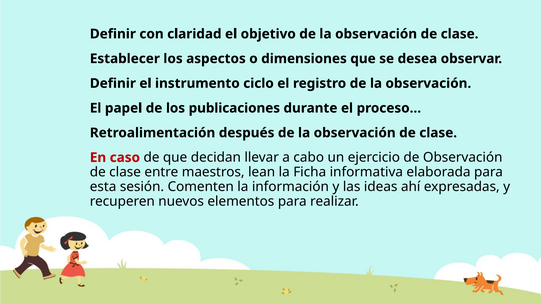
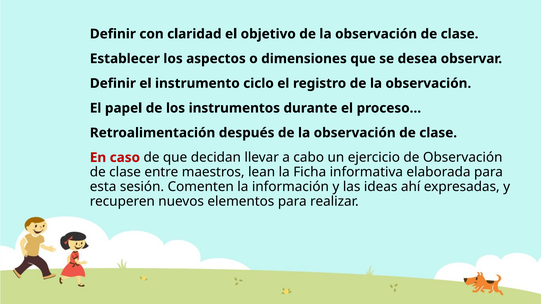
publicaciones: publicaciones -> instrumentos (234, 108)
